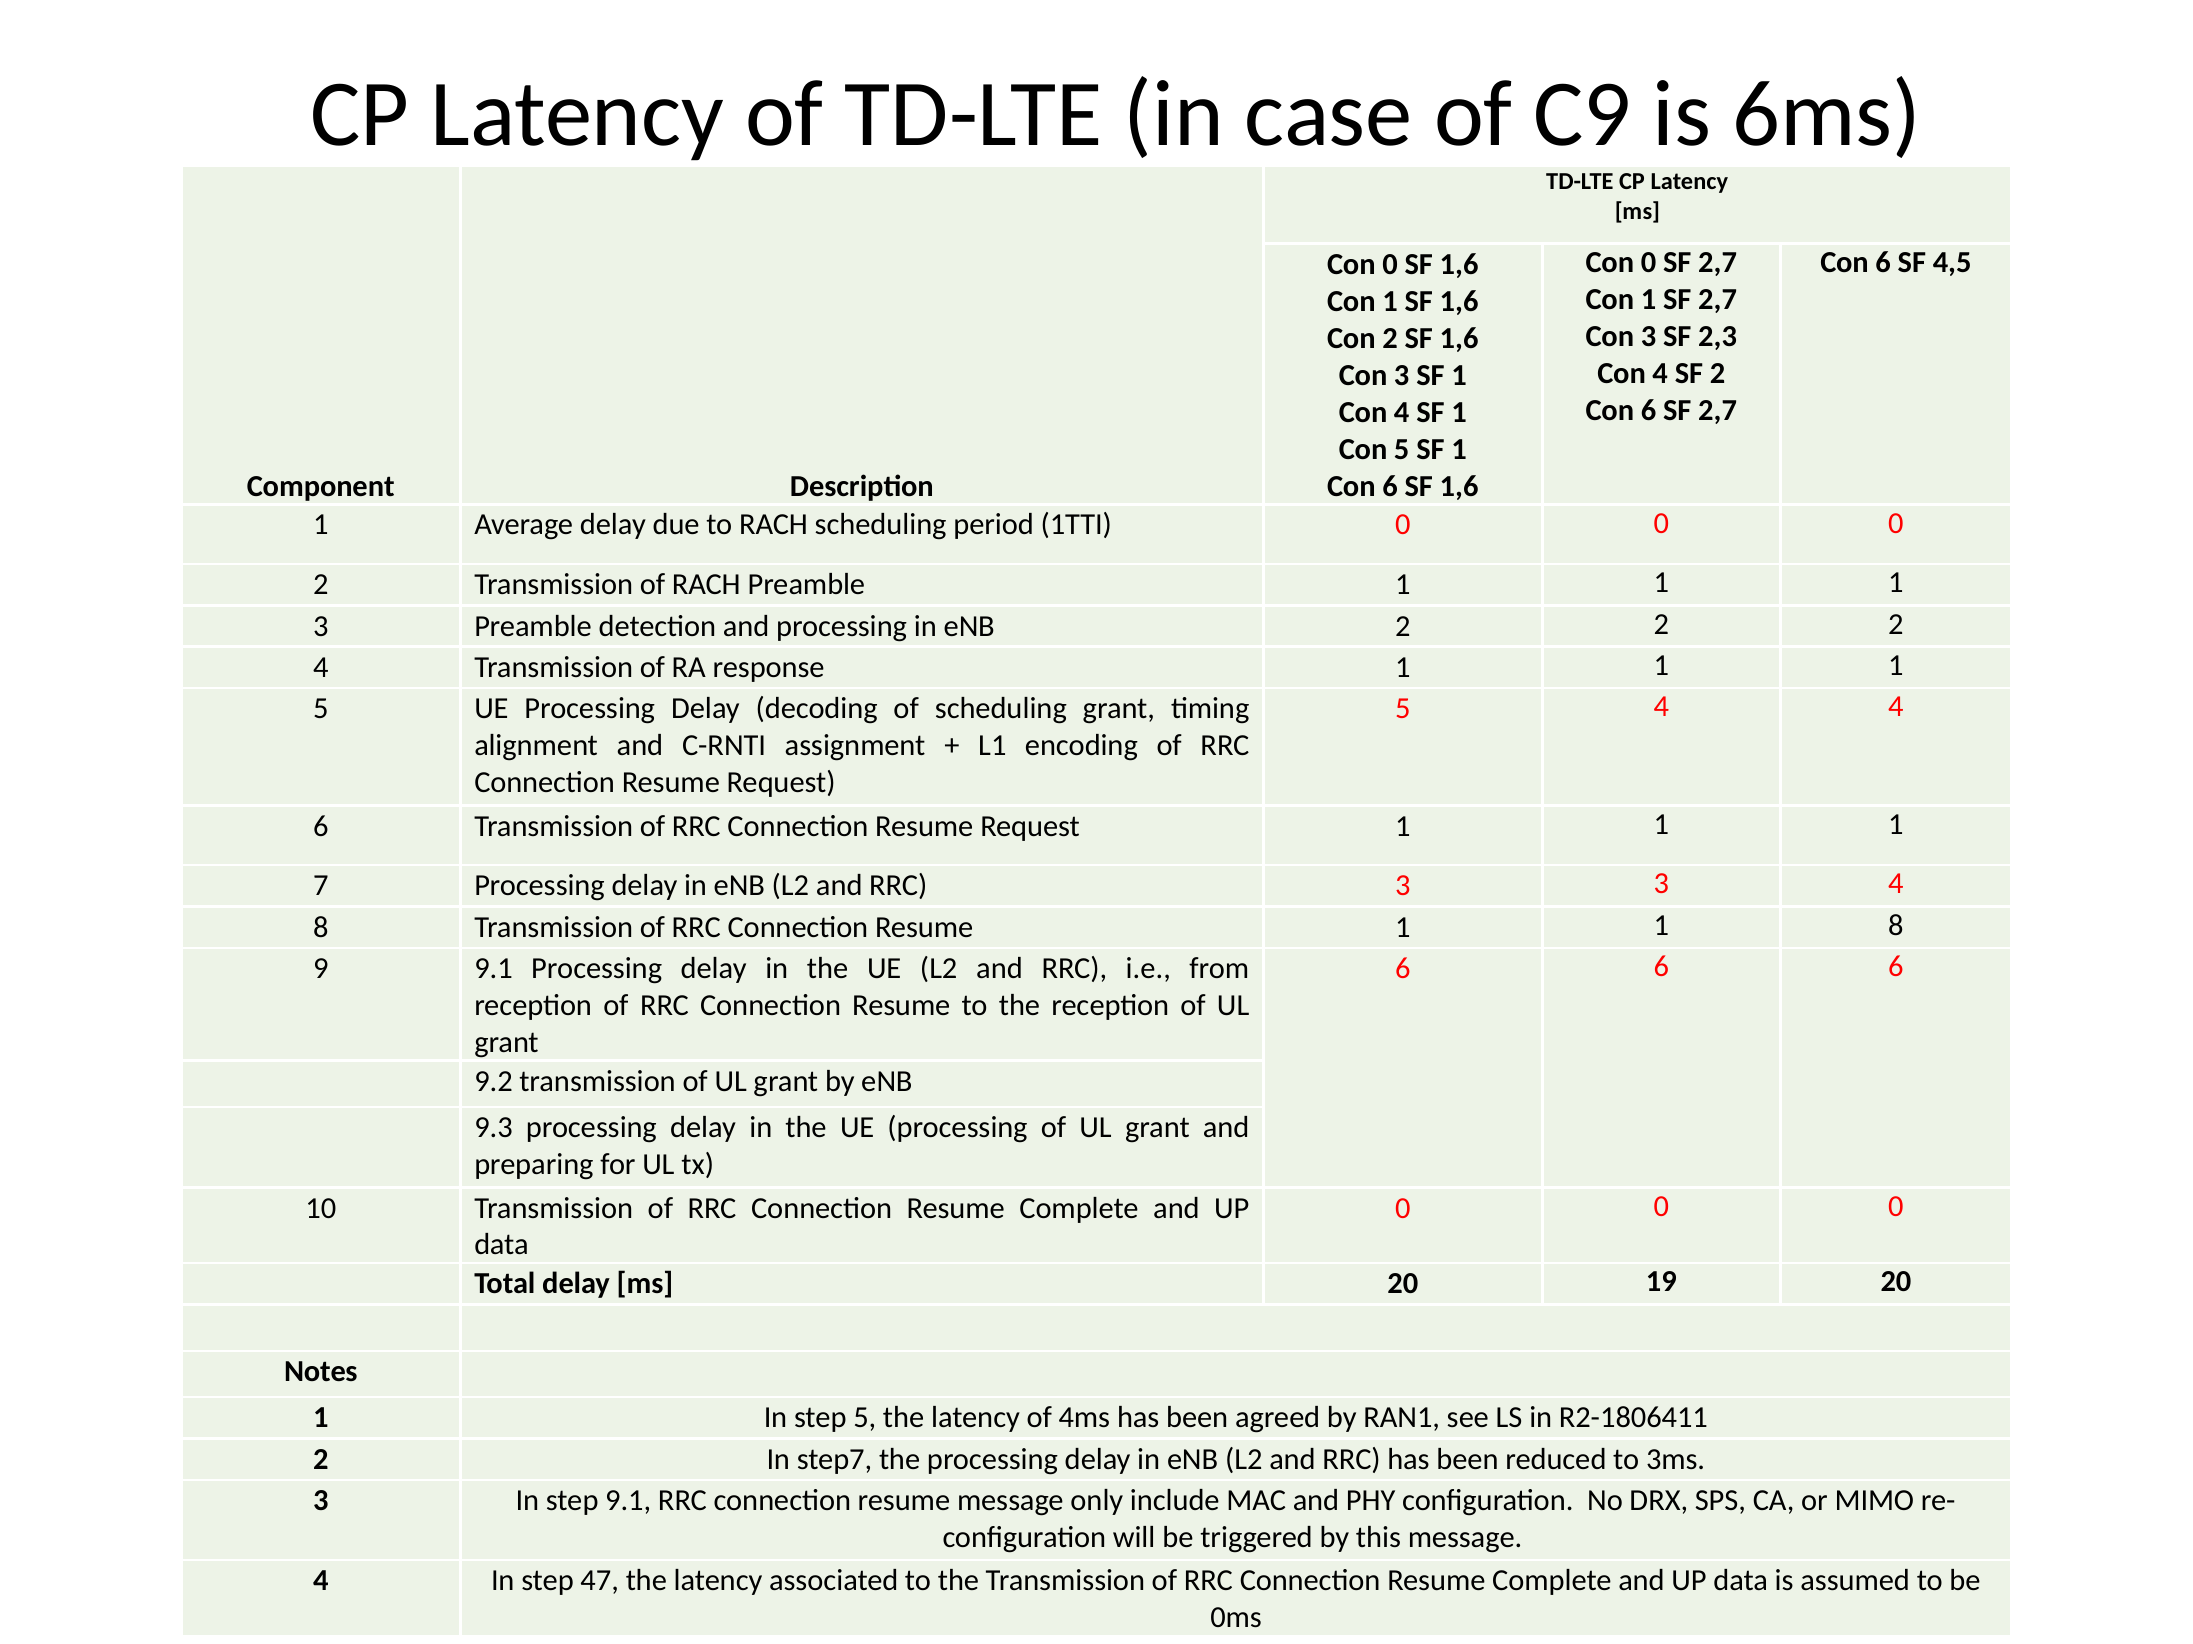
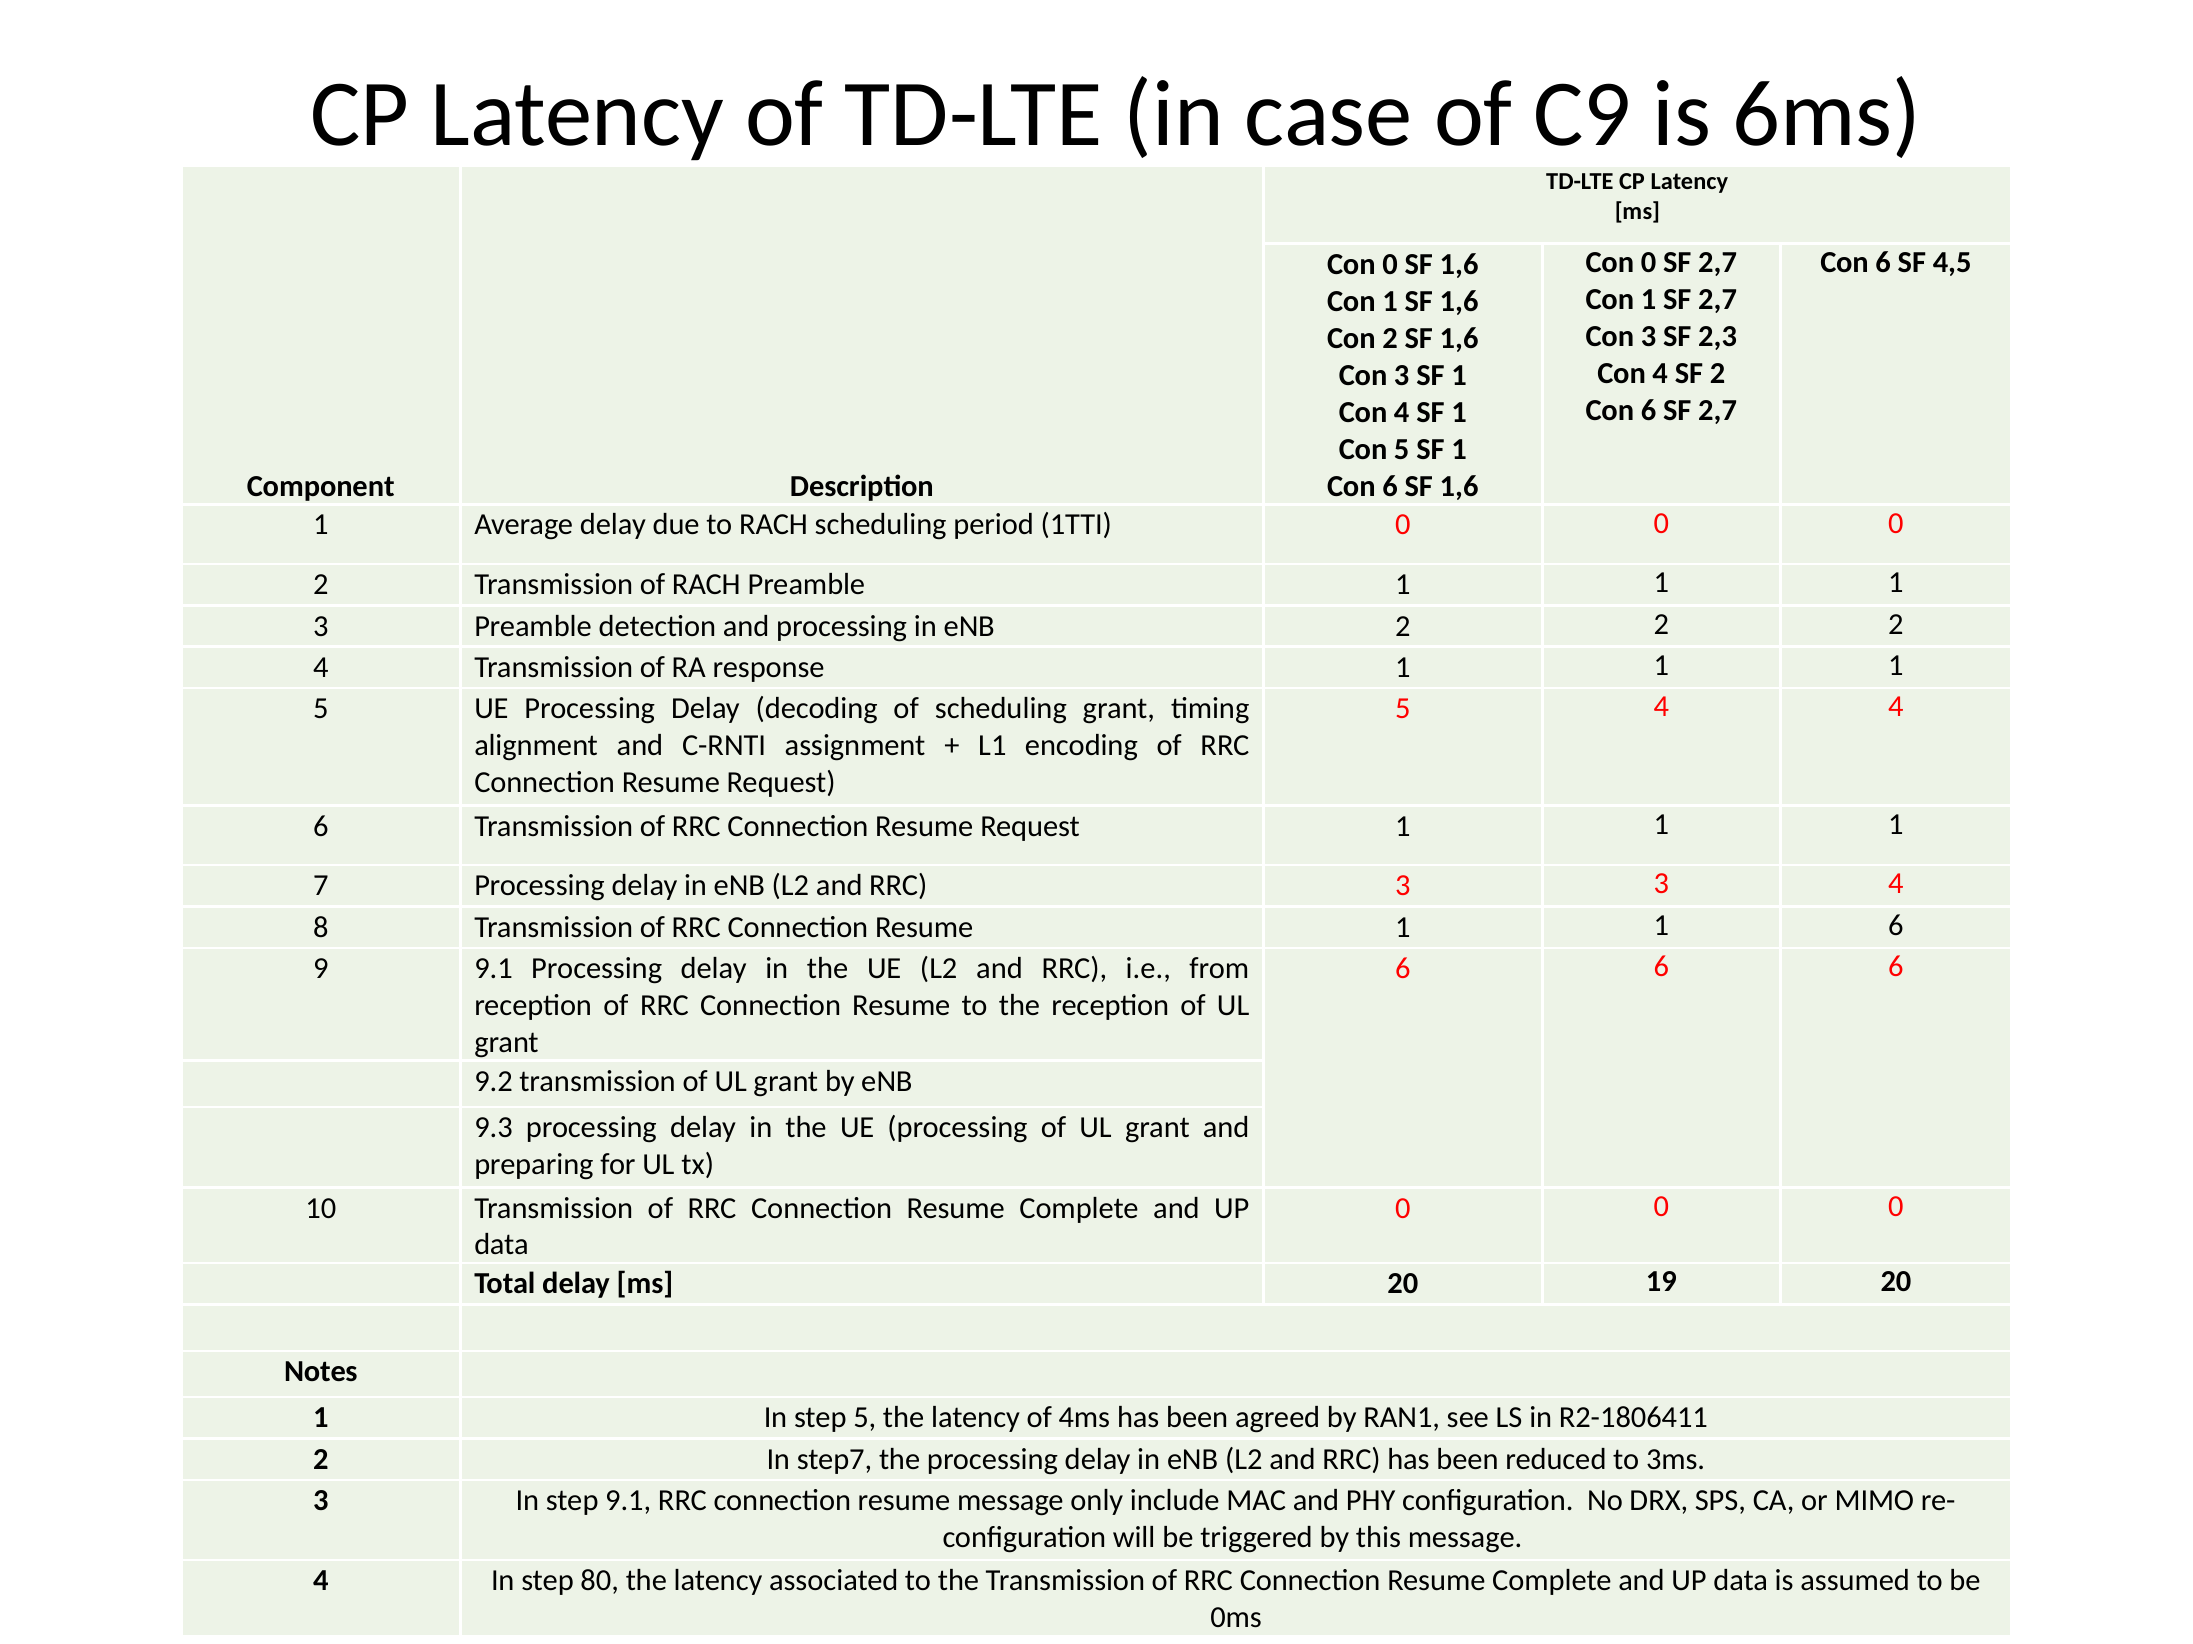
1 8: 8 -> 6 (1896, 926)
47: 47 -> 80 (600, 1582)
